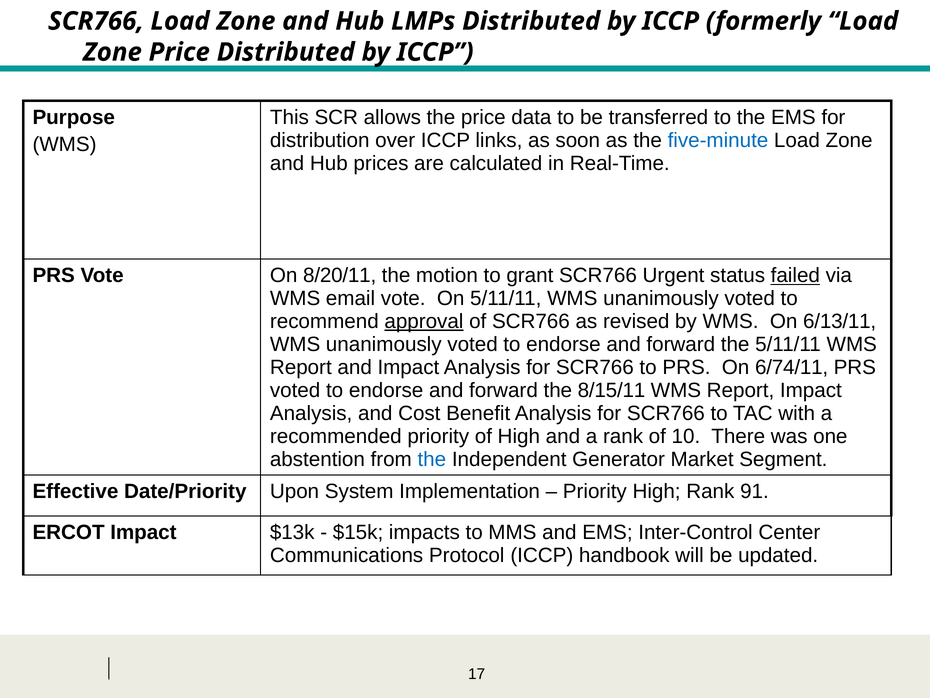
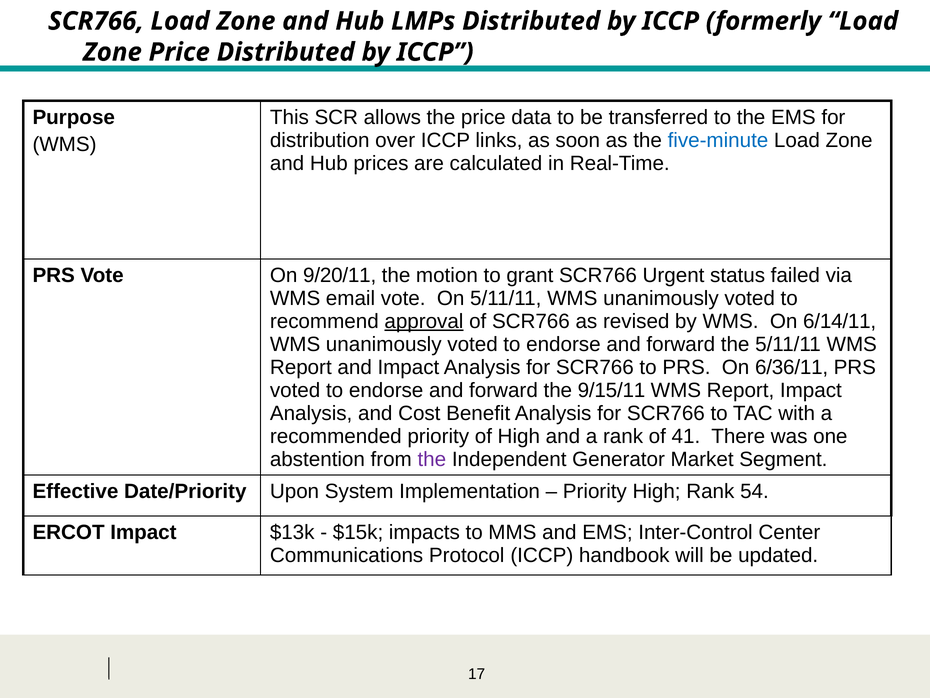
8/20/11: 8/20/11 -> 9/20/11 (340, 275)
failed underline: present -> none (795, 275)
6/13/11: 6/13/11 -> 6/14/11 (840, 321)
6/74/11: 6/74/11 -> 6/36/11 (792, 367)
8/15/11: 8/15/11 -> 9/15/11 (611, 390)
10: 10 -> 41 (686, 436)
the colour: blue -> purple (432, 459)
91: 91 -> 54 (754, 491)
